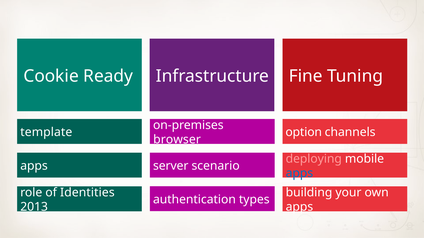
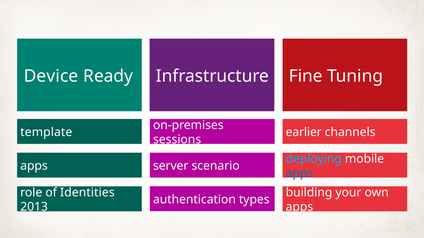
Cookie: Cookie -> Device (51, 76)
option: option -> earlier (304, 133)
browser: browser -> sessions (177, 140)
deploying colour: pink -> light blue (314, 159)
